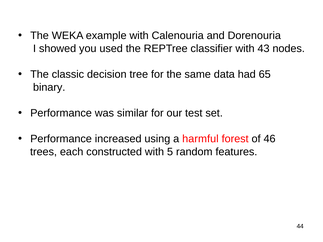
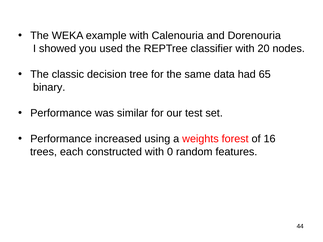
43: 43 -> 20 (264, 49)
harmful: harmful -> weights (200, 139)
46: 46 -> 16 (270, 139)
5: 5 -> 0 (170, 152)
